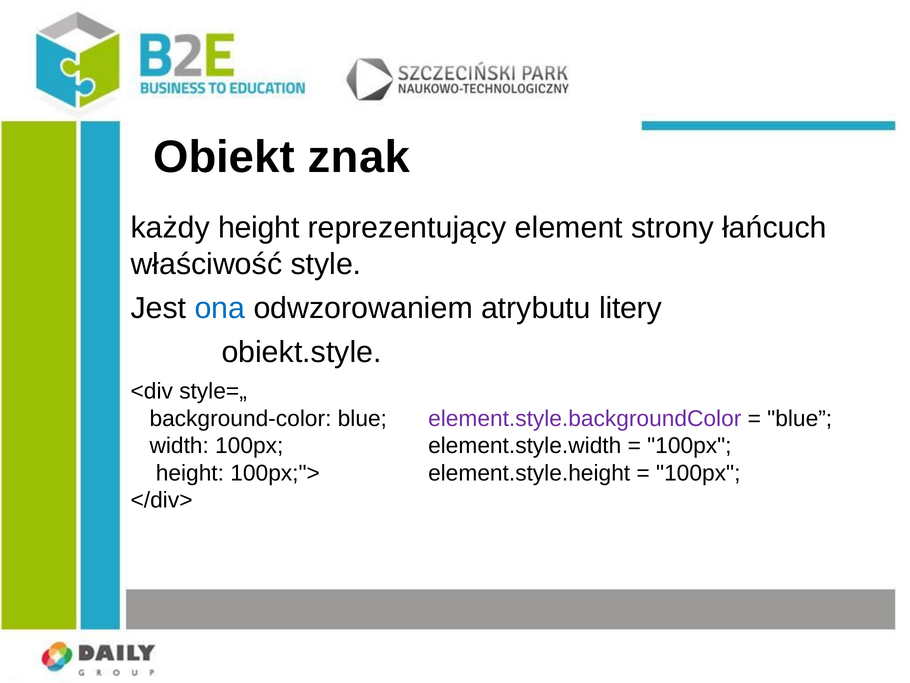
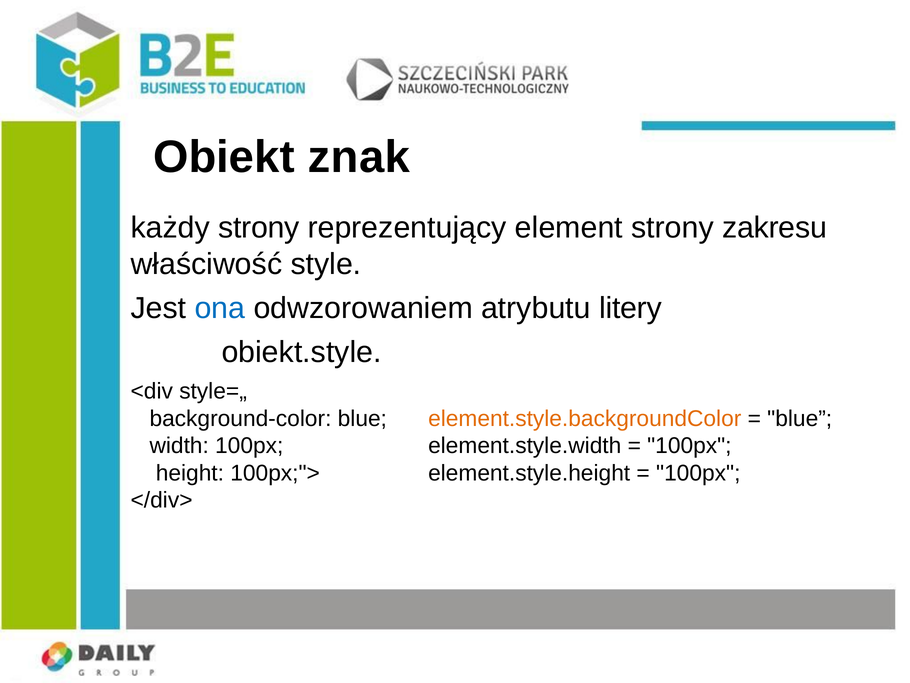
każdy height: height -> strony (259, 228)
łańcuch: łańcuch -> zakresu (775, 228)
element.style.backgroundColor colour: purple -> orange (585, 418)
